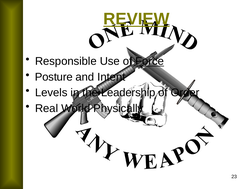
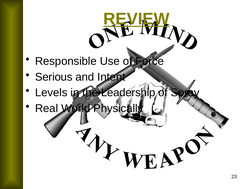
Force underline: present -> none (150, 61)
Posture: Posture -> Serious (54, 77)
Order: Order -> Spray (185, 93)
